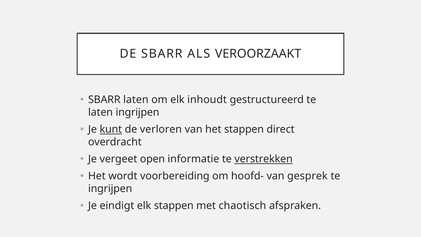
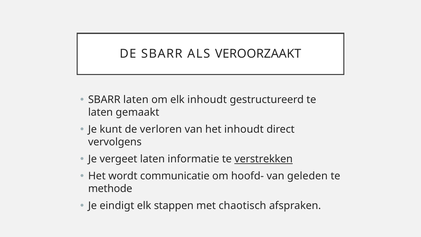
laten ingrijpen: ingrijpen -> gemaakt (137, 112)
kunt underline: present -> none (111, 129)
het stappen: stappen -> inhoudt (244, 129)
overdracht: overdracht -> vervolgens (115, 142)
vergeet open: open -> laten (152, 159)
voorbereiding: voorbereiding -> communicatie (175, 176)
gesprek: gesprek -> geleden (307, 176)
ingrijpen: ingrijpen -> methode (110, 189)
